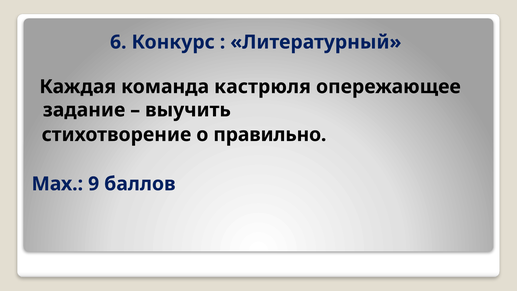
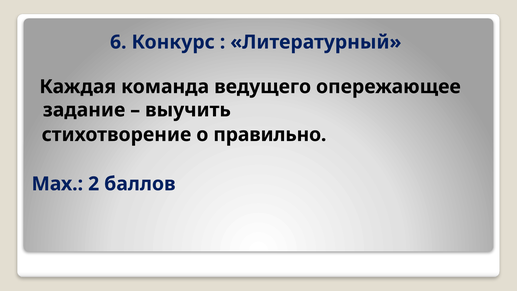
кастрюля: кастрюля -> ведущего (263, 87)
9: 9 -> 2 (94, 184)
